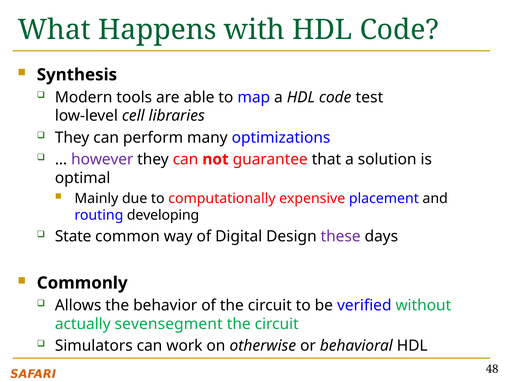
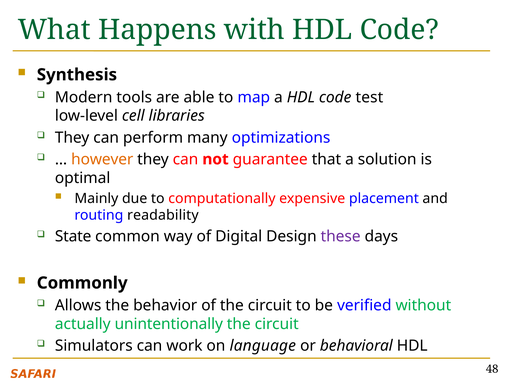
however colour: purple -> orange (102, 159)
developing: developing -> readability (163, 215)
sevensegment: sevensegment -> unintentionally (169, 323)
otherwise: otherwise -> language (263, 345)
